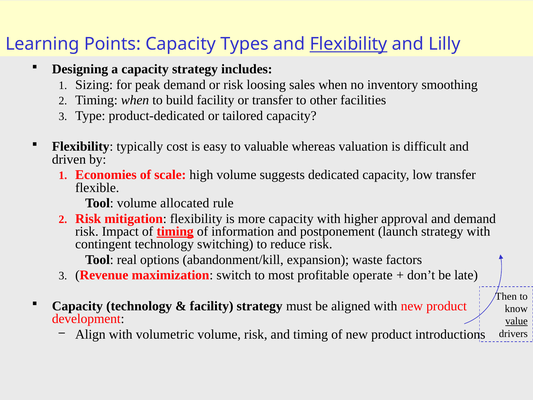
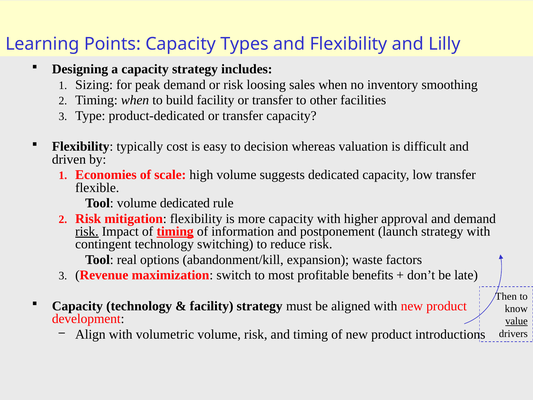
Flexibility underline: present -> none (349, 44)
product-dedicated or tailored: tailored -> transfer (243, 116)
valuable: valuable -> decision (266, 146)
volume allocated: allocated -> dedicated (185, 203)
risk underline: none -> present (87, 231)
operate: operate -> benefits (373, 275)
